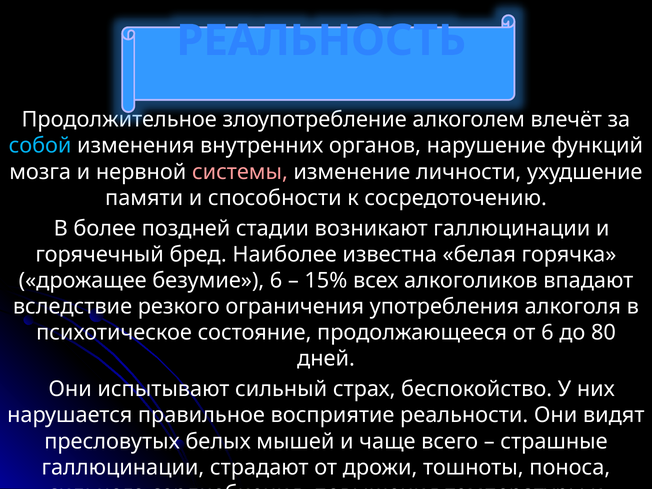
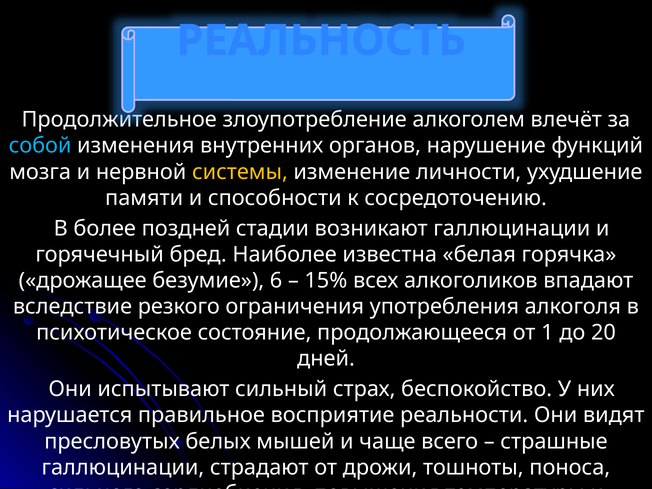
системы colour: pink -> yellow (240, 172)
продолжающееся от 6: 6 -> 1 (547, 333)
80: 80 -> 20 (603, 333)
